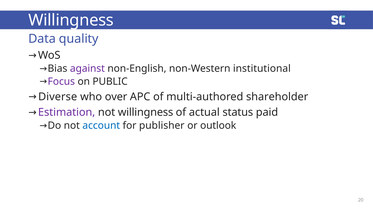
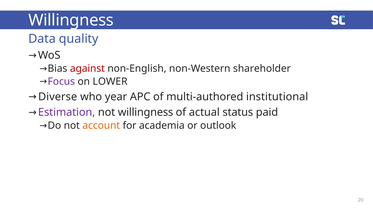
against colour: purple -> red (87, 69)
institutional: institutional -> shareholder (262, 69)
PUBLIC: PUBLIC -> LOWER (110, 81)
over: over -> year (116, 97)
shareholder: shareholder -> institutional (277, 97)
account colour: blue -> orange (101, 126)
publisher: publisher -> academia (162, 126)
